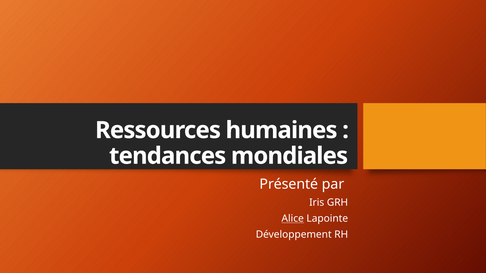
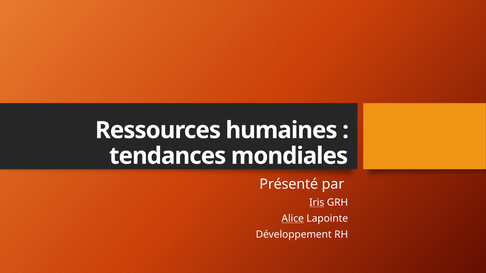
Iris underline: none -> present (317, 203)
